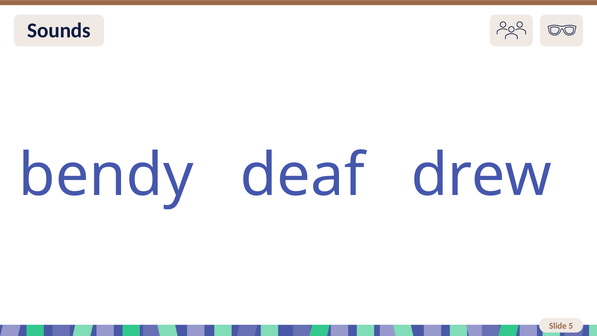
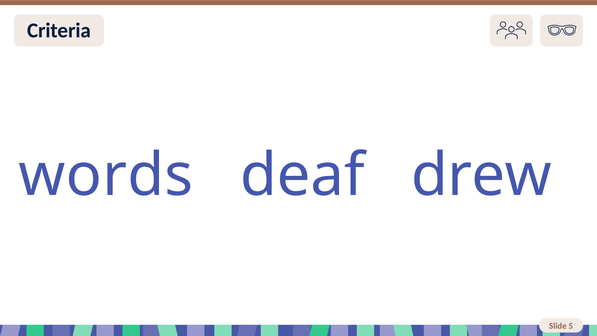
Sounds: Sounds -> Criteria (59, 30)
bendy: bendy -> words (106, 175)
